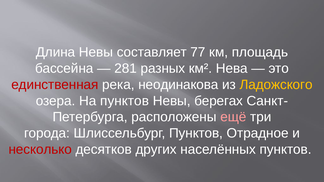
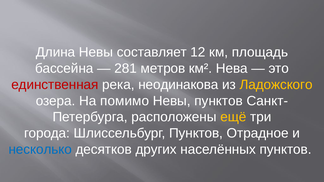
77: 77 -> 12 (198, 52)
разных: разных -> метров (163, 69)
На пунктов: пунктов -> помимо (125, 101)
Невы берегах: берегах -> пунктов (219, 101)
ещё colour: pink -> yellow (233, 117)
несколько colour: red -> blue (40, 150)
